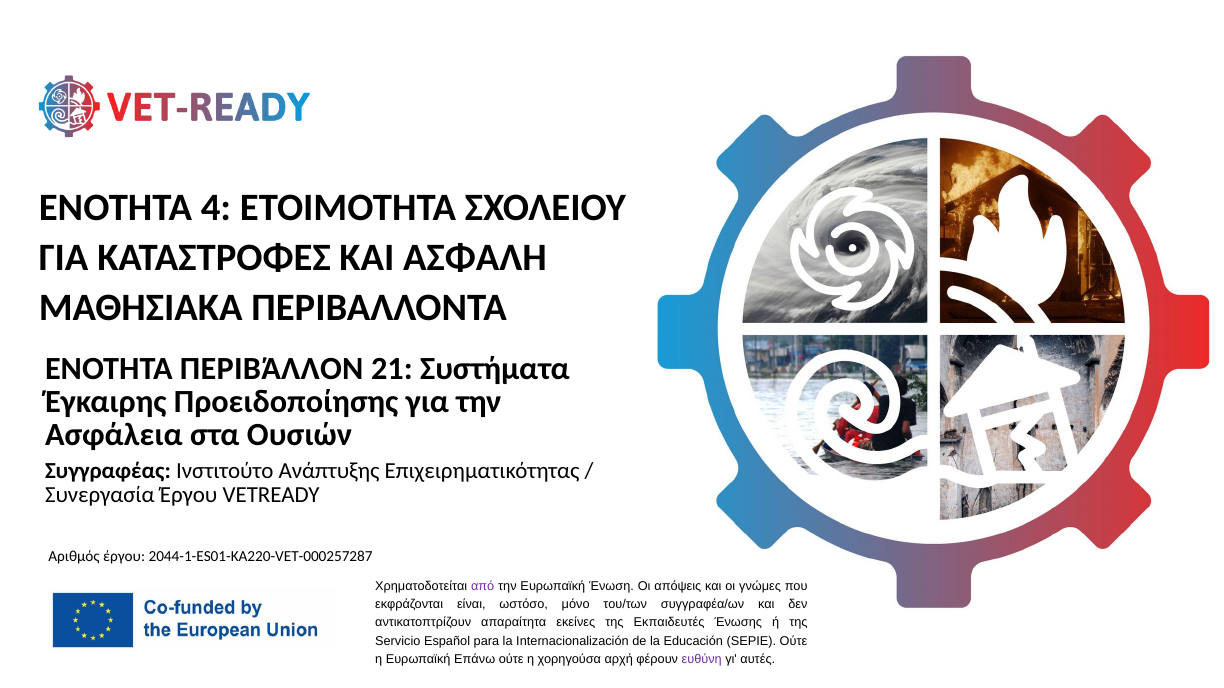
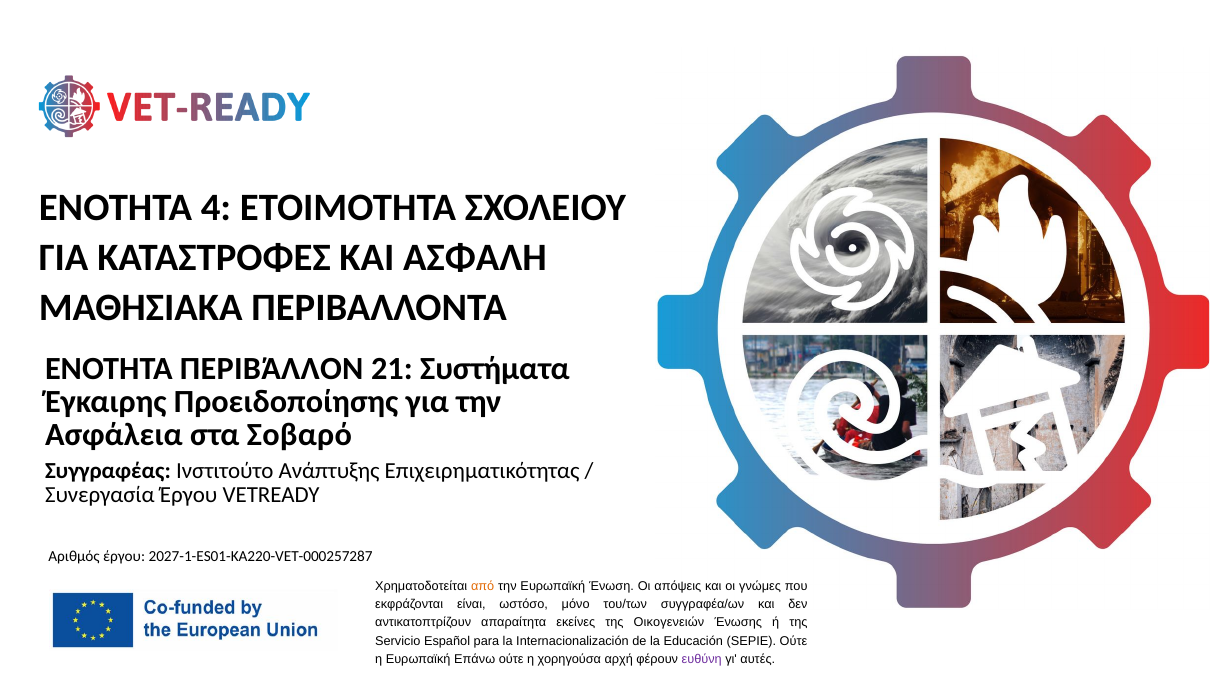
Ουσιών: Ουσιών -> Σοβαρό (299, 435)
2044-1-ES01-KA220-VET-000257287: 2044-1-ES01-KA220-VET-000257287 -> 2027-1-ES01-KA220-VET-000257287 (261, 556)
από colour: purple -> orange (483, 586)
Εκπαιδευτές: Εκπαιδευτές -> Οικογενειών (669, 623)
